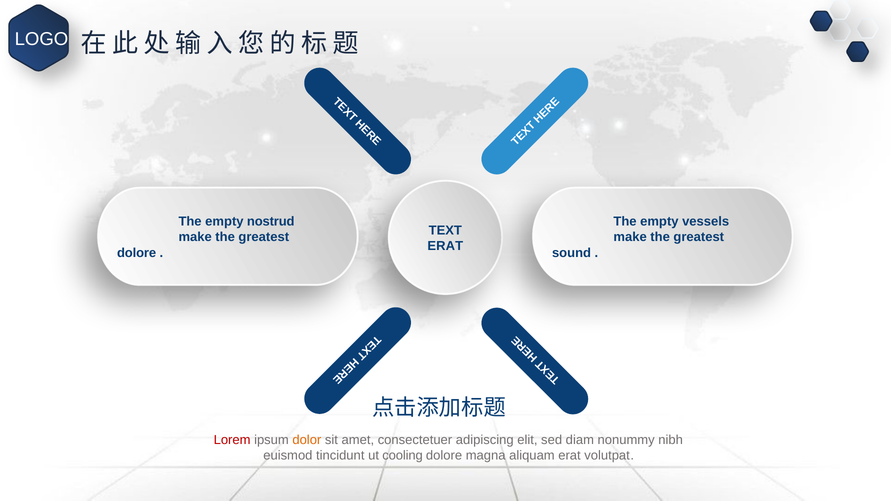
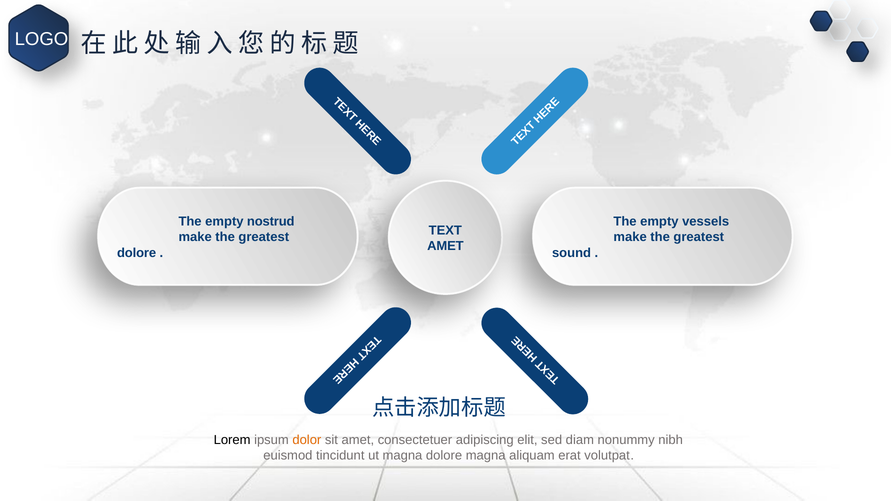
ERAT: ERAT -> AMET (445, 246)
Lorem colour: red -> black (232, 440)
ut cooling: cooling -> magna (402, 456)
